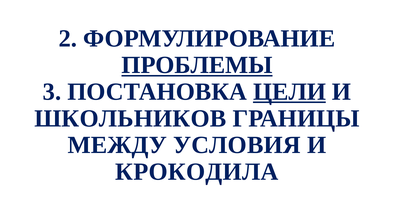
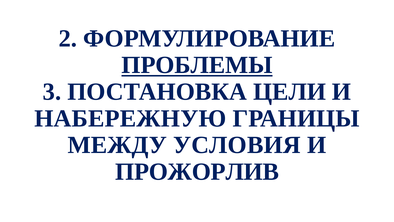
ЦЕЛИ underline: present -> none (290, 92)
ШКОЛЬНИКОВ: ШКОЛЬНИКОВ -> НАБЕРЕЖНУЮ (130, 118)
КРОКОДИЛА: КРОКОДИЛА -> ПРОЖОРЛИВ (197, 171)
